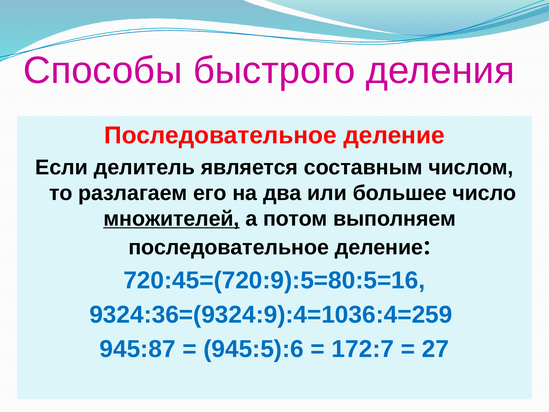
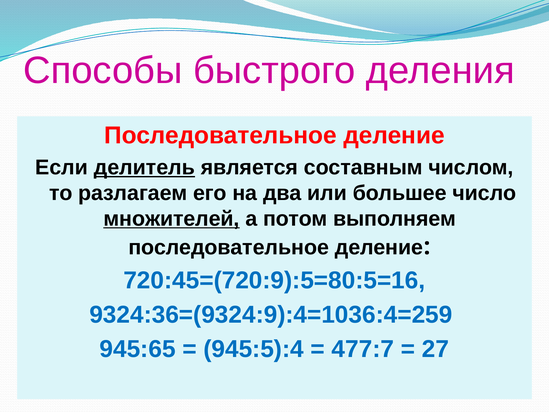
делитель underline: none -> present (144, 167)
945:87: 945:87 -> 945:65 (138, 349)
945:5):6: 945:5):6 -> 945:5):4 (254, 349)
172:7: 172:7 -> 477:7 (363, 349)
